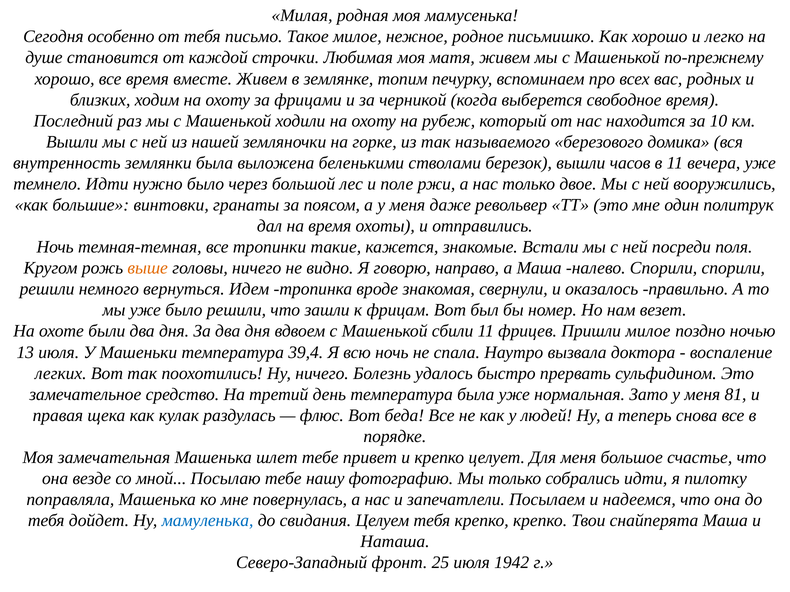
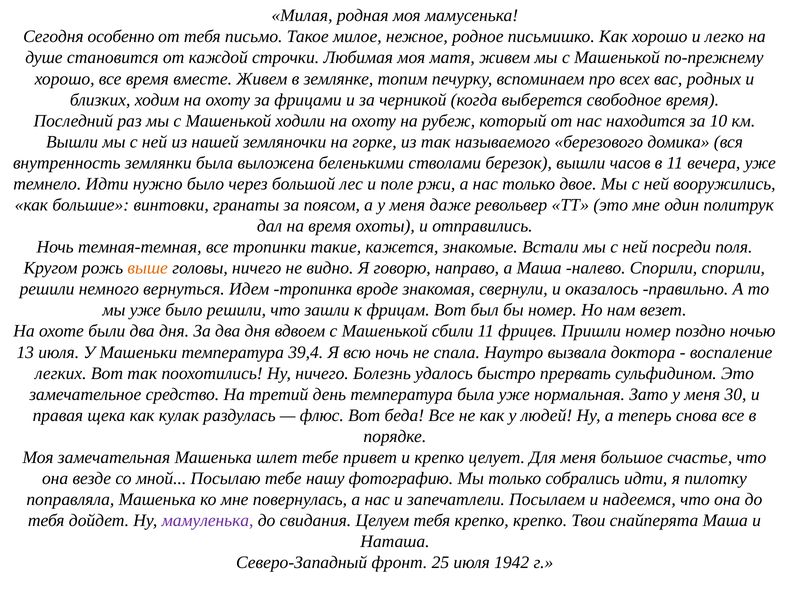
Пришли милое: милое -> номер (648, 331)
81: 81 -> 30 (736, 395)
мамуленька colour: blue -> purple (208, 521)
